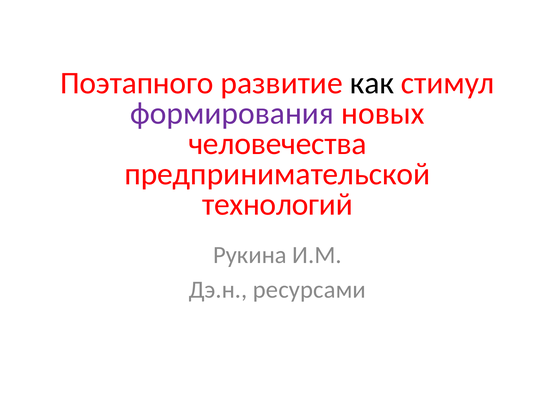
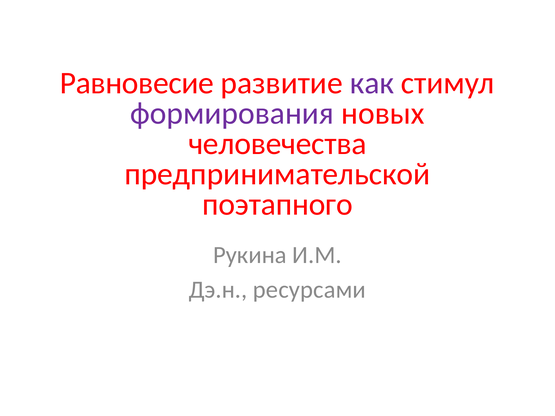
Поэтапного: Поэтапного -> Равновесие (137, 83)
как colour: black -> purple (372, 83)
технологий: технологий -> поэтапного (277, 204)
